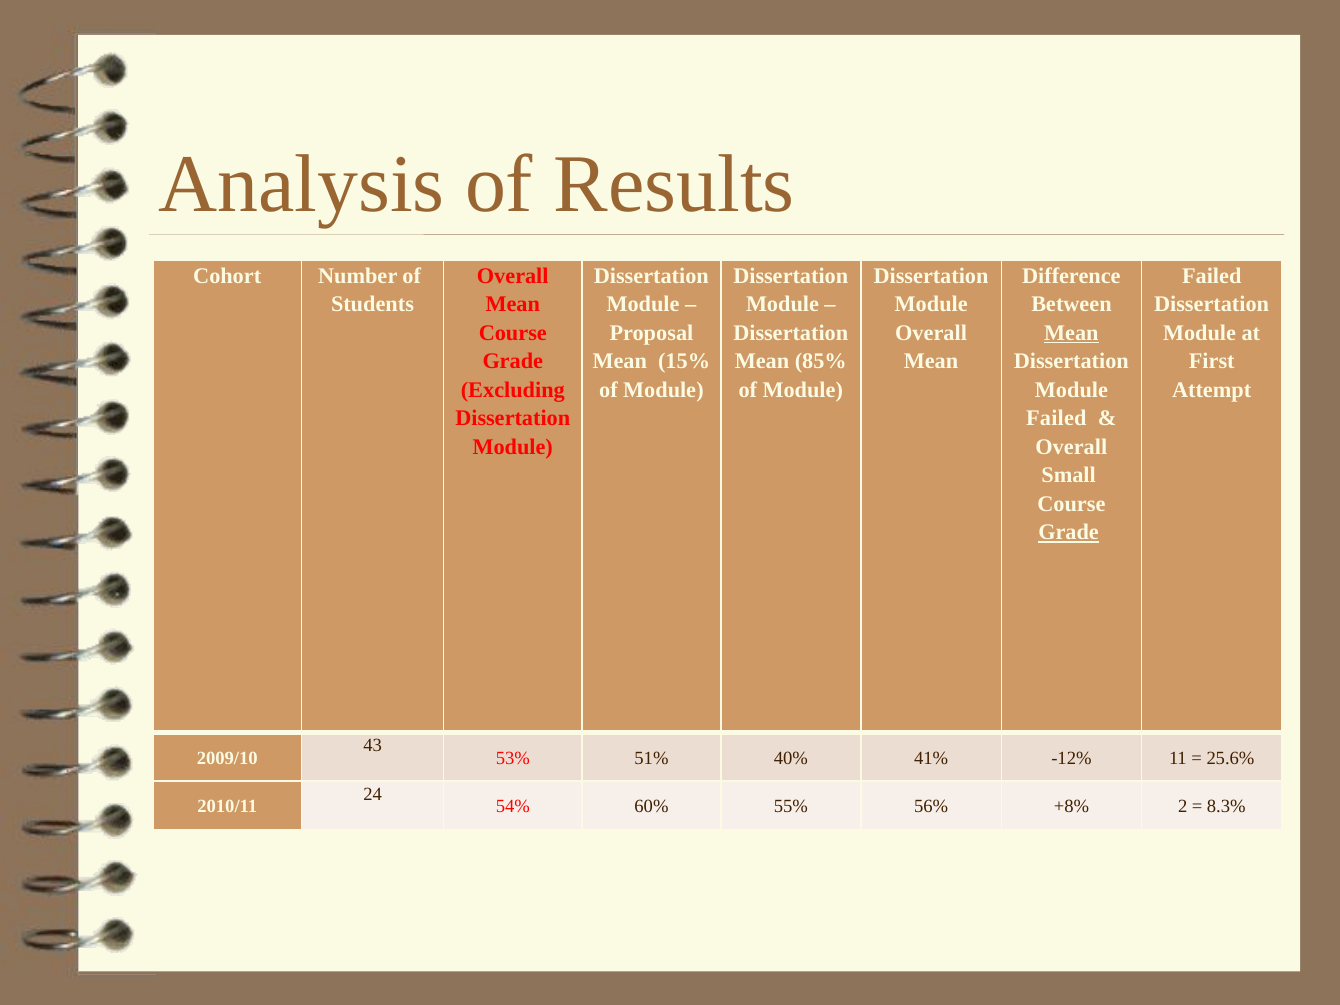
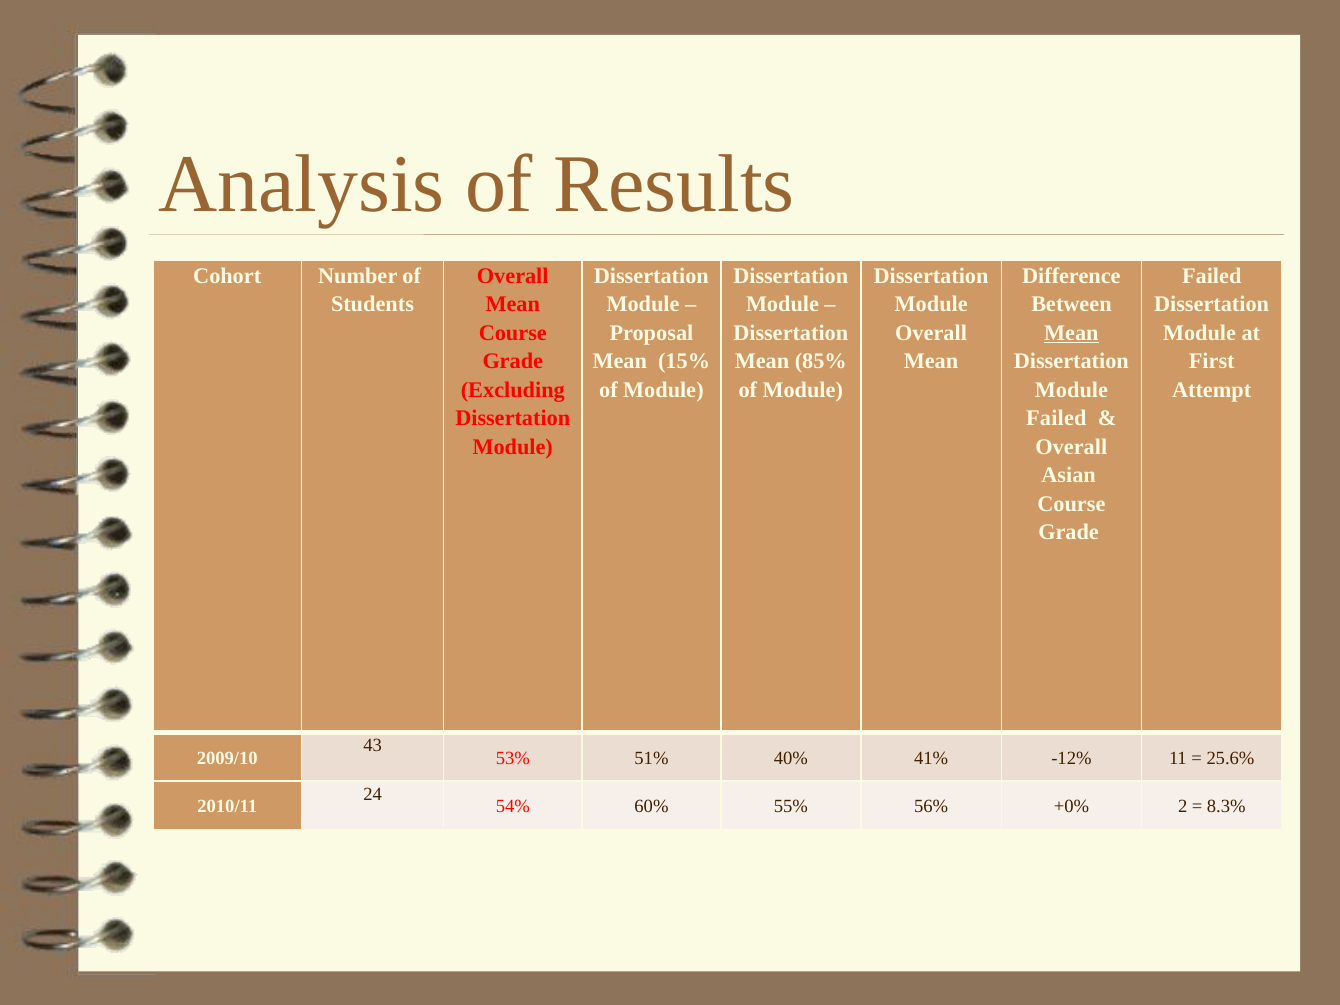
Small: Small -> Asian (1069, 475)
Grade underline: present -> none (1069, 532)
+8%: +8% -> +0% (1072, 807)
